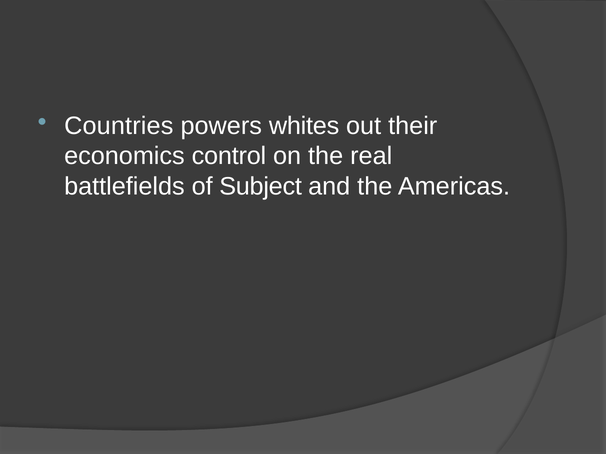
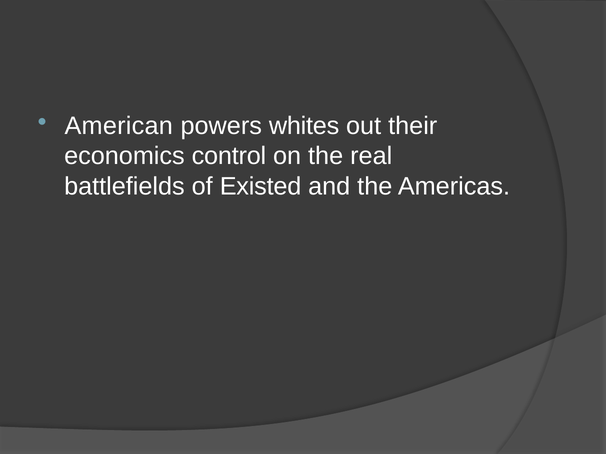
Countries: Countries -> American (119, 126)
Subject: Subject -> Existed (261, 187)
